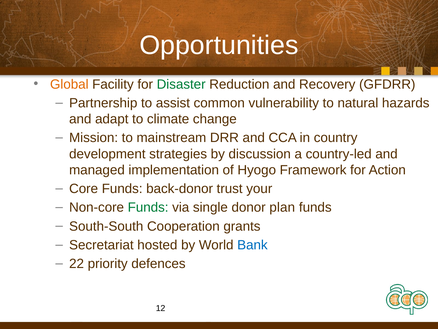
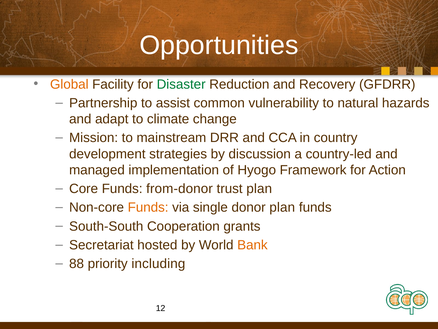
back-donor: back-donor -> from-donor (180, 188)
trust your: your -> plan (259, 188)
Funds colour: green -> orange (148, 207)
Bank colour: blue -> orange (252, 245)
22: 22 -> 88 (77, 263)
defences: defences -> including (158, 263)
